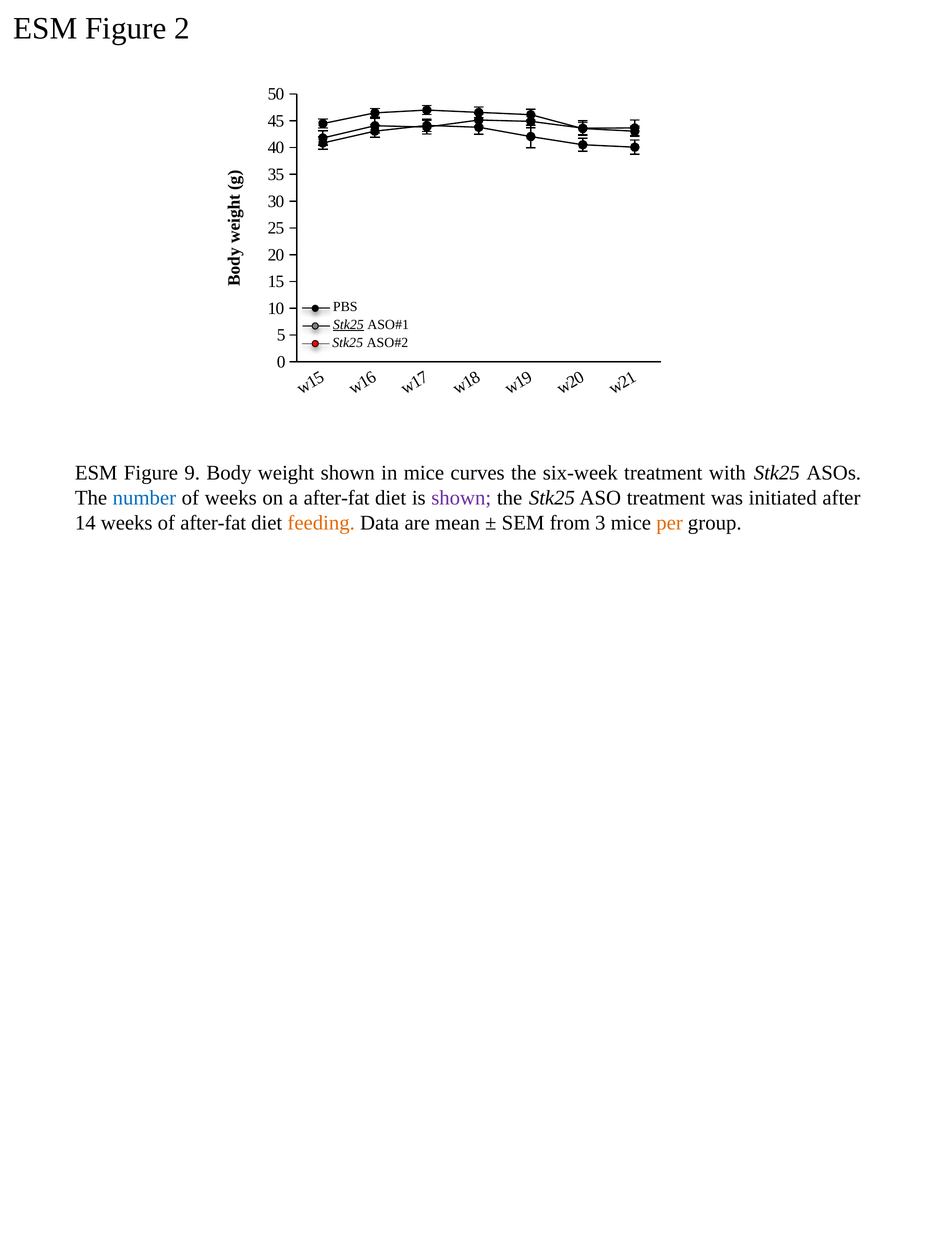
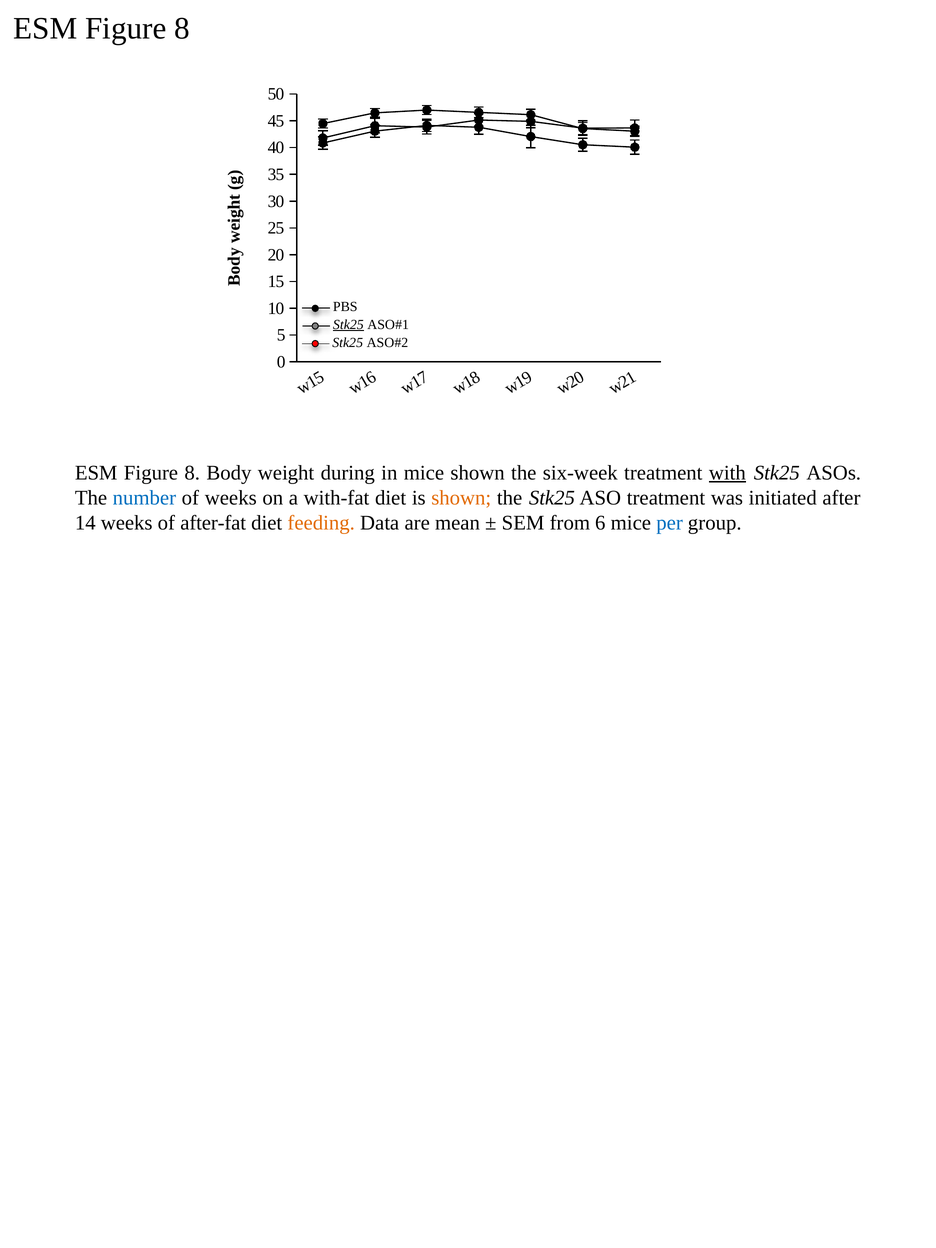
2: 2 -> 8 (182, 28)
9: 9 -> 8 (192, 473)
weight shown: shown -> during (348, 473)
mice curves: curves -> shown (478, 473)
with underline: none -> present (727, 473)
a after-fat: after-fat -> with-fat (337, 498)
shown colour: purple -> orange (461, 498)
from 3: 3 -> 6 (600, 523)
per colour: orange -> blue (670, 523)
